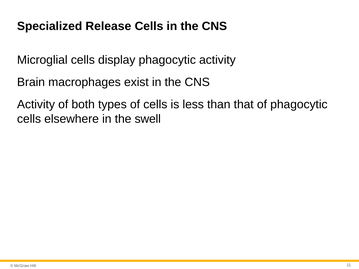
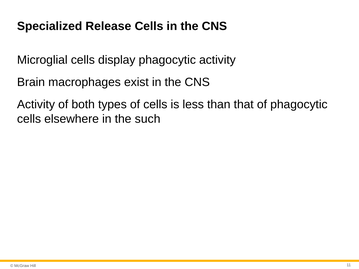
swell: swell -> such (148, 119)
